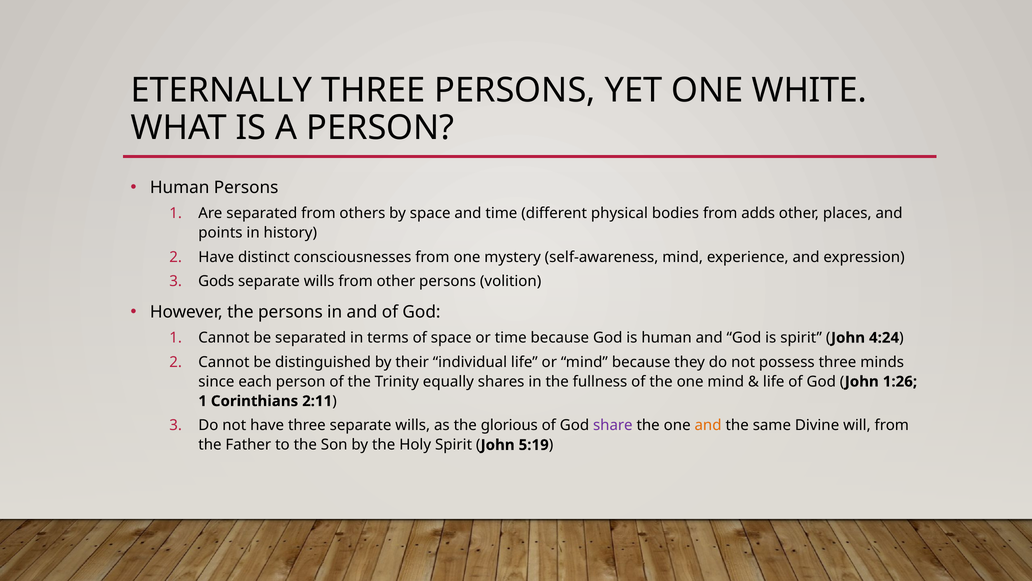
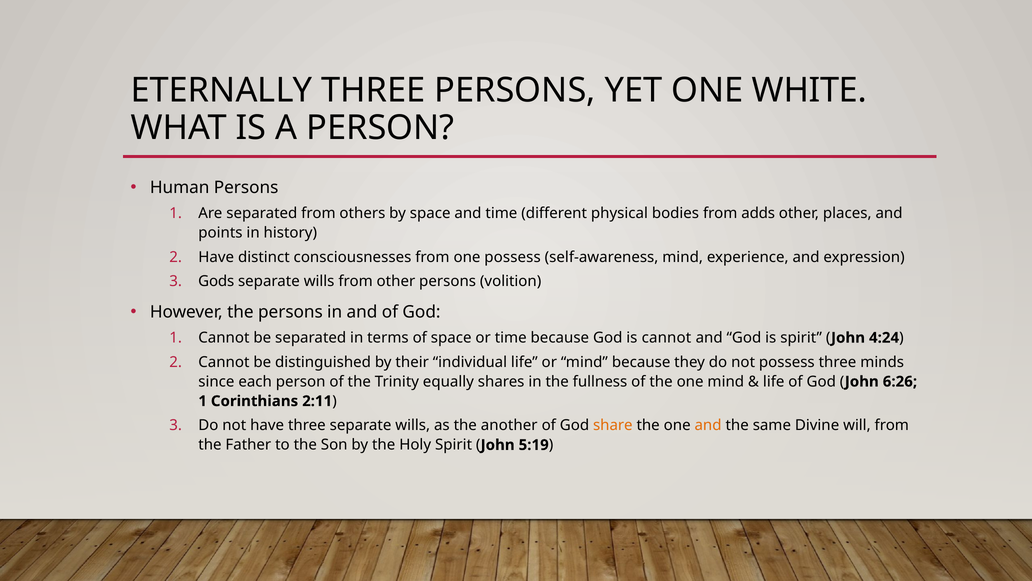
one mystery: mystery -> possess (513, 257)
is human: human -> cannot (666, 337)
1:26: 1:26 -> 6:26 (900, 381)
glorious: glorious -> another (509, 425)
share colour: purple -> orange (613, 425)
